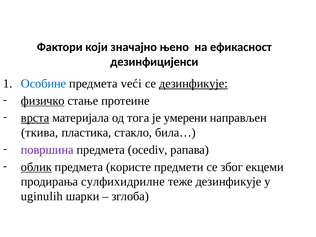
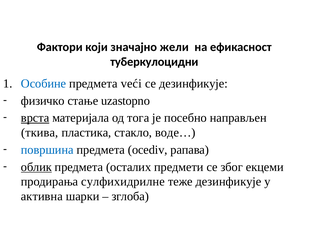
њено: њено -> жели (174, 47)
дезинфицијенси: дезинфицијенси -> туберкулоцидни (154, 62)
дезинфикује underline: present -> none (193, 84)
физичко underline: present -> none (43, 101)
протеине: протеине -> uzastopno (125, 101)
умерени: умерени -> посебно (186, 118)
била…: била… -> воде… (175, 133)
површина colour: purple -> blue (47, 150)
користе: користе -> осталих (129, 167)
uginulih: uginulih -> активна (42, 196)
